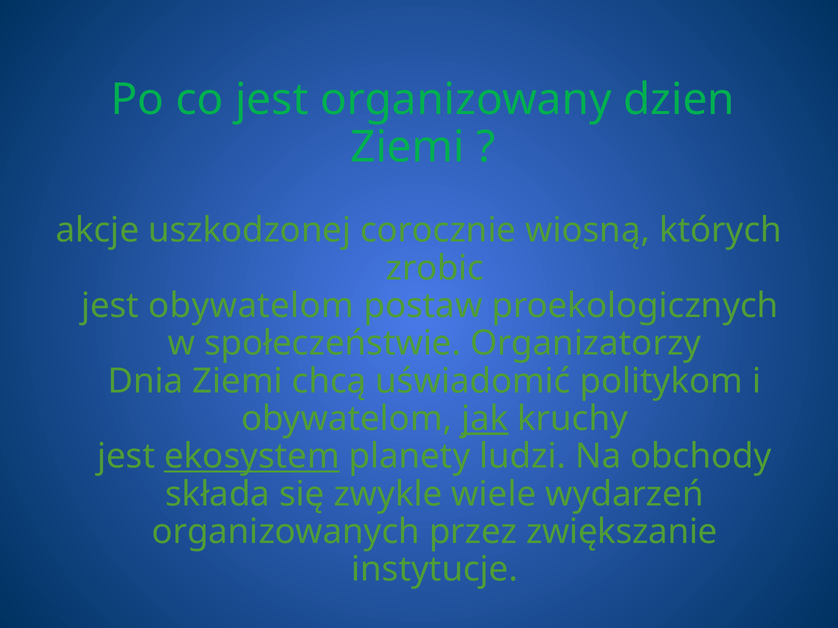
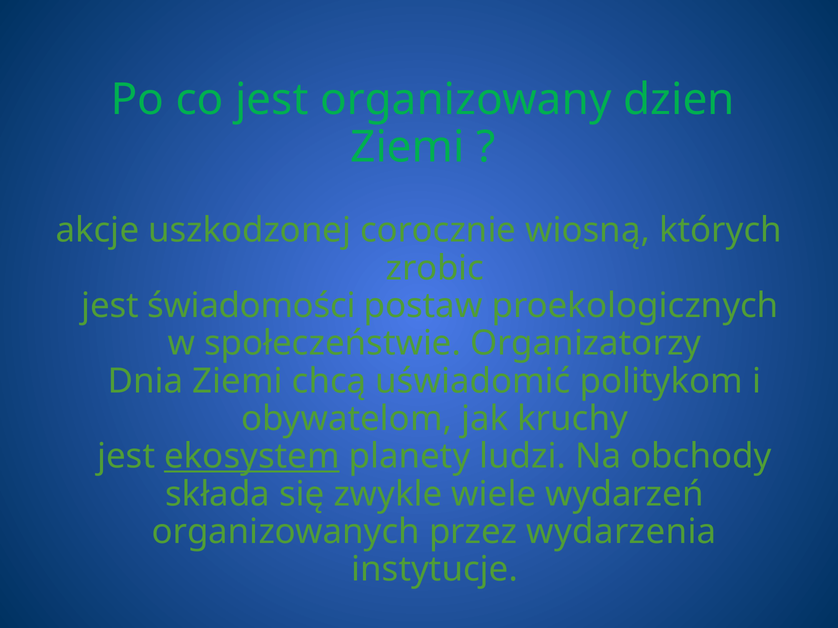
jest obywatelom: obywatelom -> świadomości (251, 306)
jak underline: present -> none (485, 419)
zwiększanie: zwiększanie -> wydarzenia (621, 532)
